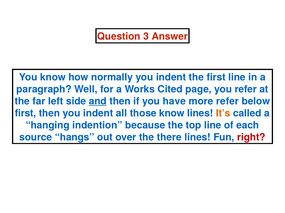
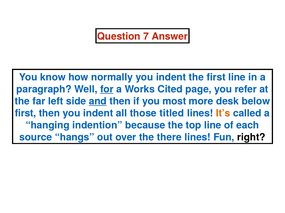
3: 3 -> 7 (146, 37)
for underline: none -> present (107, 90)
have: have -> most (174, 102)
more refer: refer -> desk (228, 102)
those know: know -> titled (172, 114)
right colour: red -> black (251, 138)
